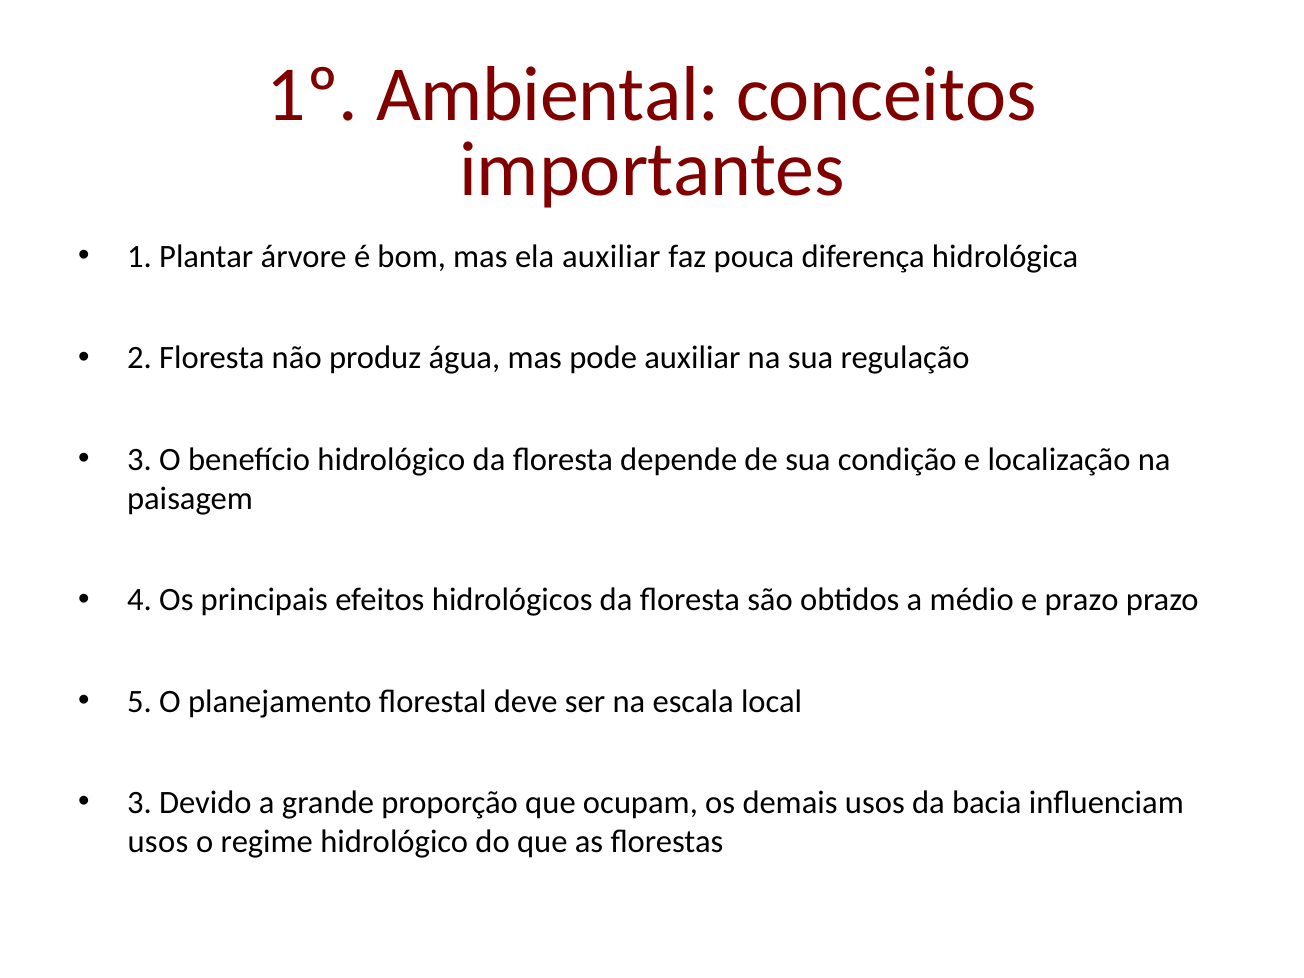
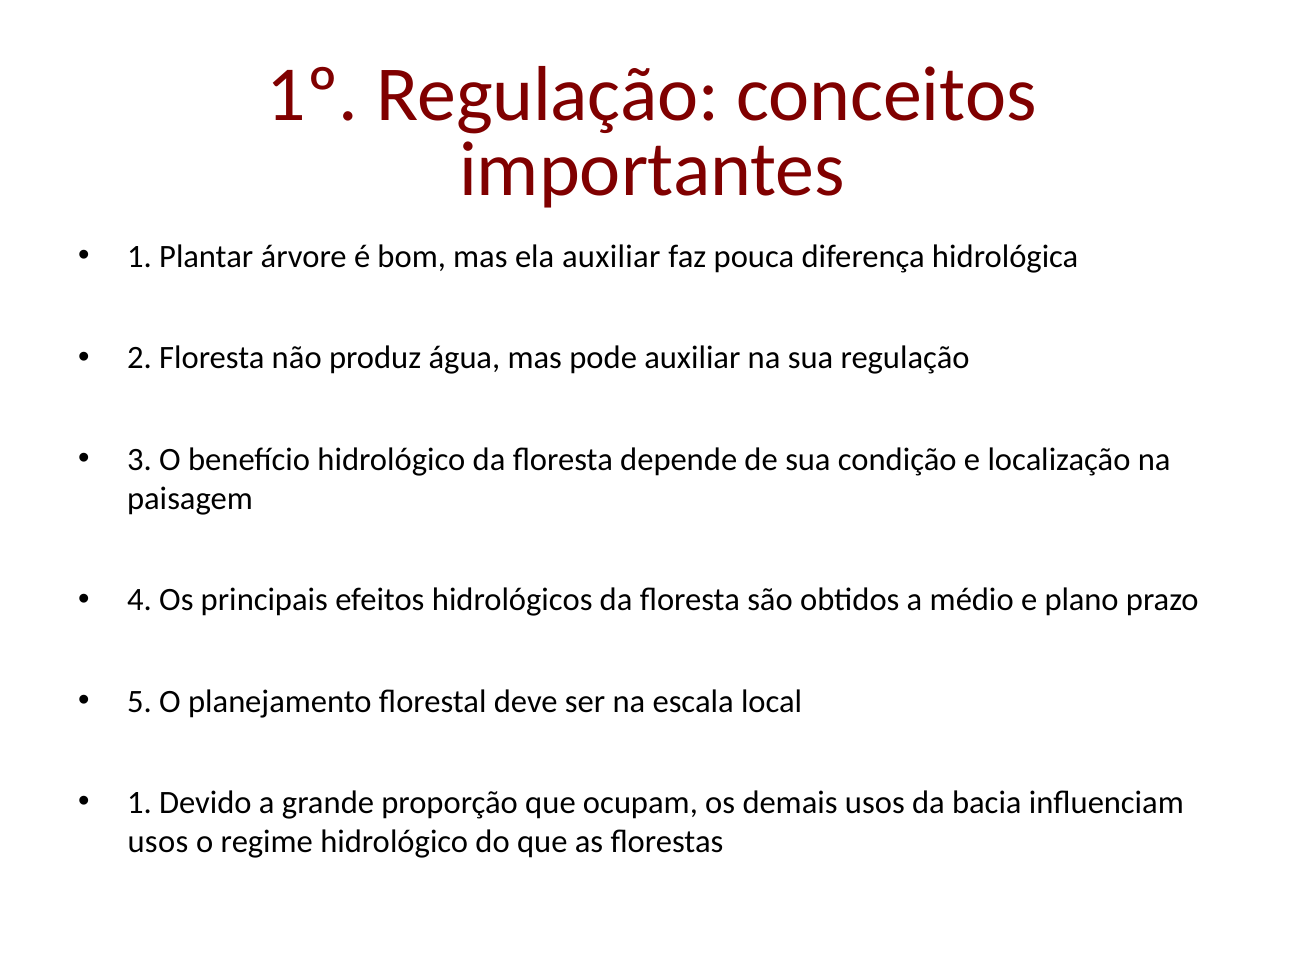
1º Ambiental: Ambiental -> Regulação (548, 95)
e prazo: prazo -> plano (1082, 600)
3: 3 -> 1 (140, 803)
